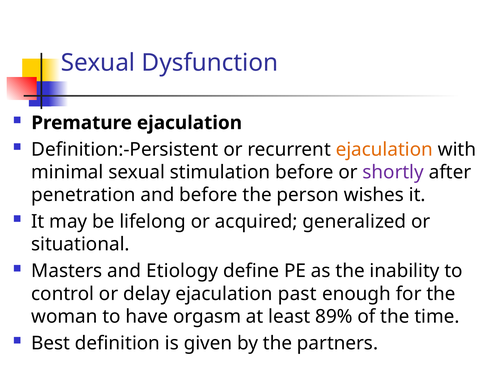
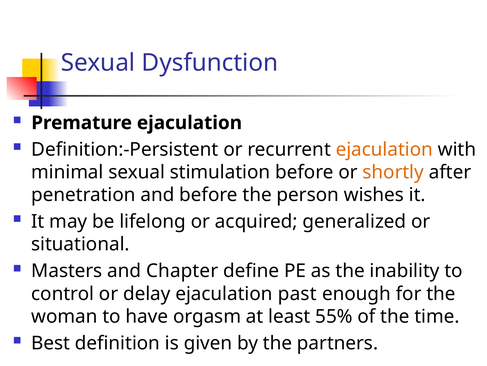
shortly colour: purple -> orange (393, 172)
Etiology: Etiology -> Chapter (182, 270)
89%: 89% -> 55% (334, 316)
